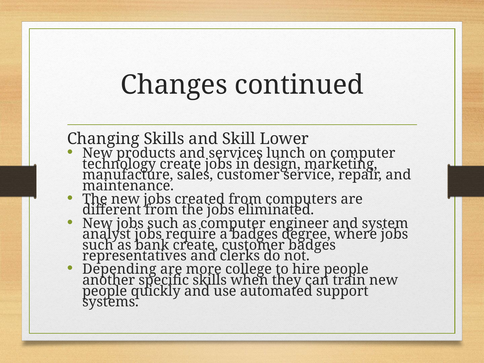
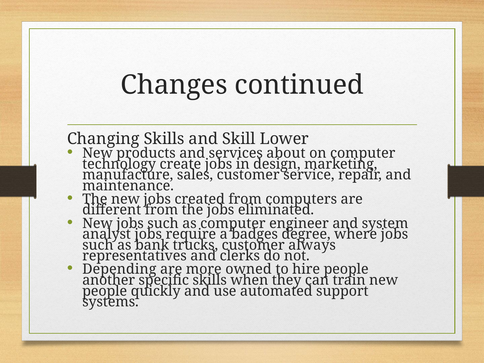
lunch: lunch -> about (286, 153)
bank create: create -> trucks (195, 245)
customer badges: badges -> always (312, 245)
college: college -> owned (248, 269)
